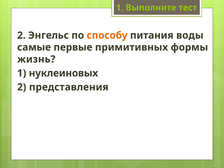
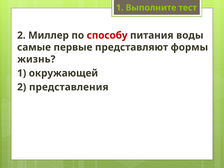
Энгельс: Энгельс -> Миллер (49, 35)
способу colour: orange -> red (107, 35)
примитивных: примитивных -> представляют (132, 47)
нуклеиновых: нуклеиновых -> окружающей (63, 73)
